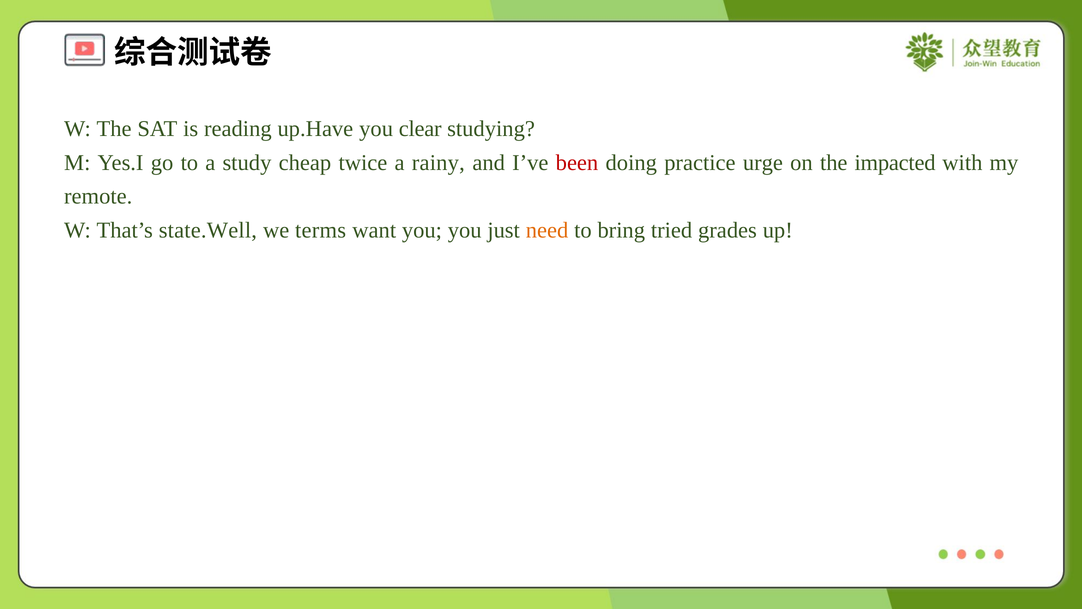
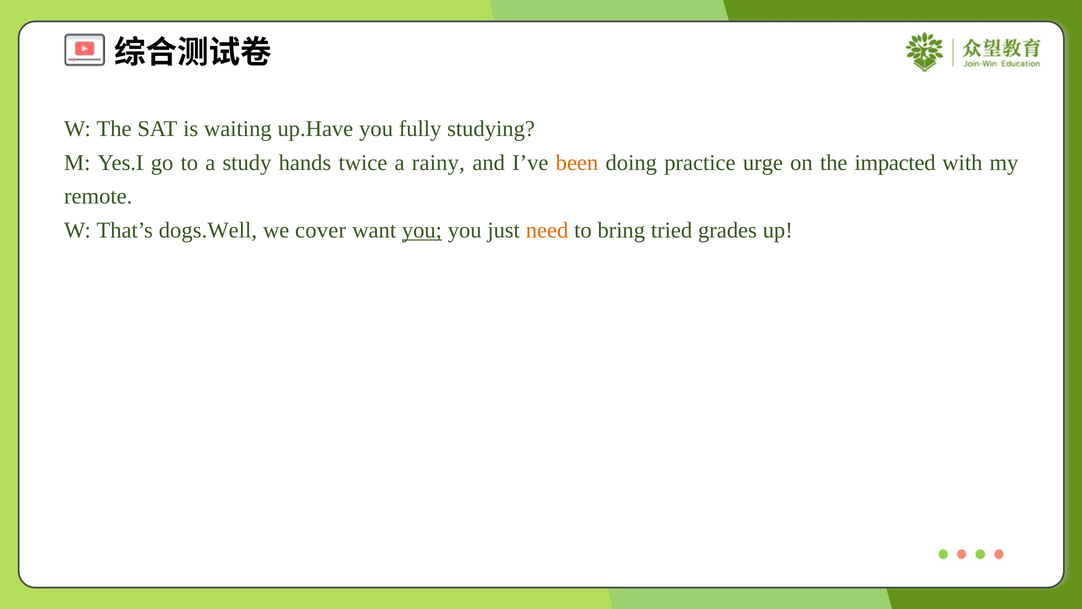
reading: reading -> waiting (238, 129)
clear: clear -> fully (420, 129)
cheap: cheap -> hands (305, 163)
been colour: red -> orange (577, 163)
state.Well: state.Well -> dogs.Well (208, 230)
terms: terms -> cover (321, 230)
you underline: none -> present (422, 230)
